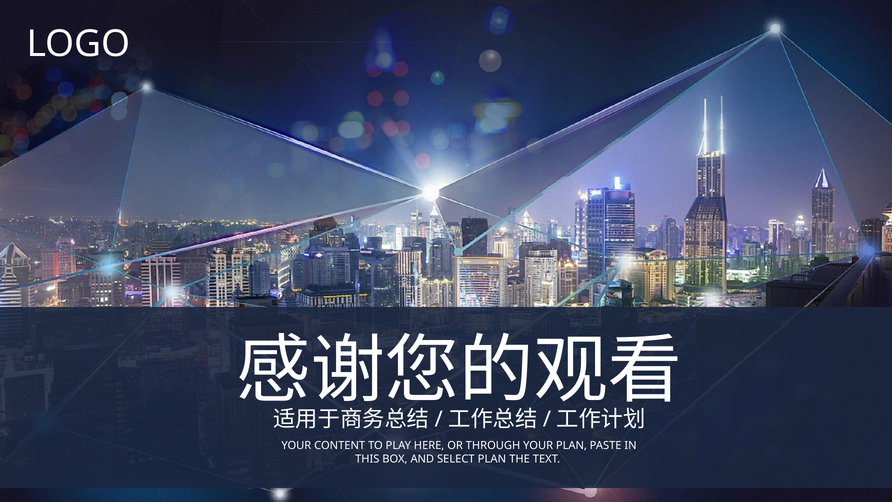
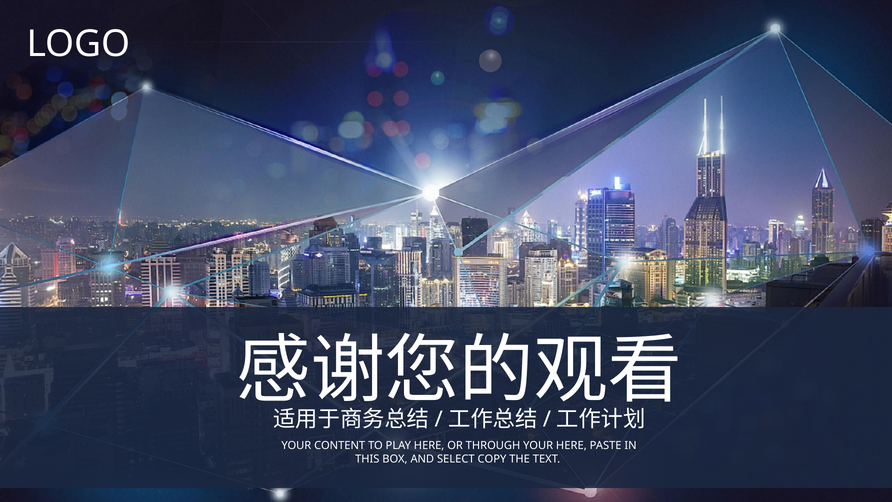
YOUR PLAN: PLAN -> HERE (571, 446)
SELECT PLAN: PLAN -> COPY (492, 459)
